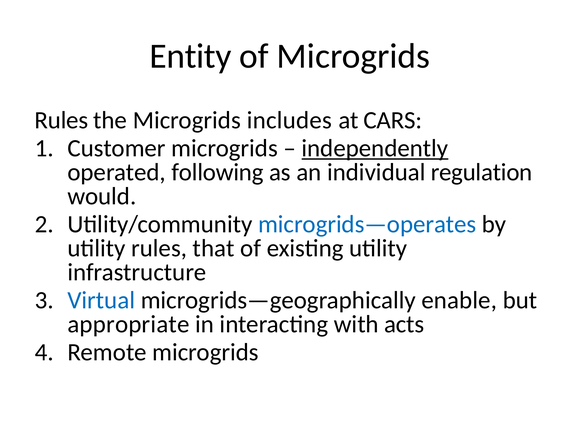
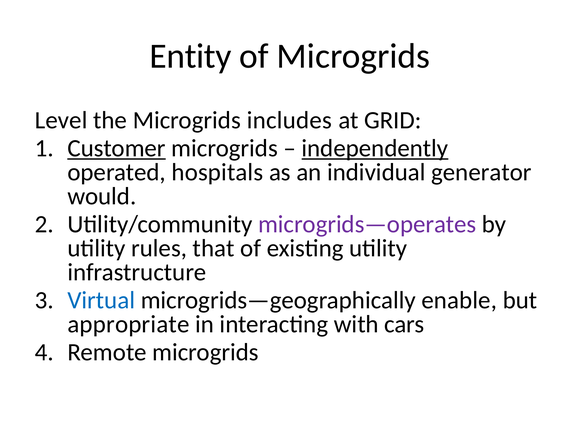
Rules: Rules -> Level (61, 120)
CARS: CARS -> GRID (393, 120)
Customer underline: none -> present (117, 148)
following: following -> hospitals (217, 172)
regulation: regulation -> generator (481, 172)
microgrids—operates colour: blue -> purple (367, 224)
acts: acts -> cars (404, 324)
